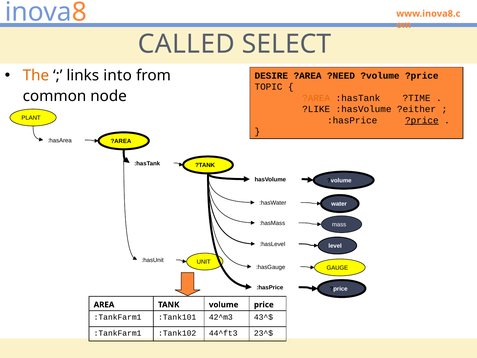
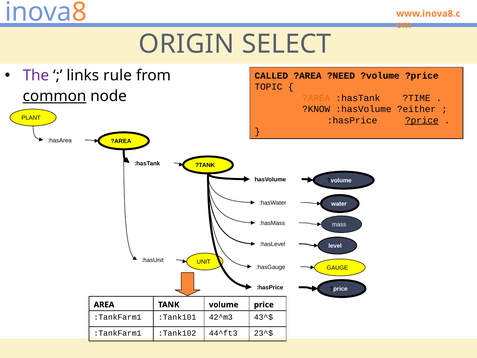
CALLED: CALLED -> ORIGIN (186, 44)
The colour: orange -> purple (36, 75)
into: into -> rule (118, 75)
DESIRE: DESIRE -> CALLED (271, 76)
common underline: none -> present (54, 96)
?LIKE: ?LIKE -> ?KNOW (316, 109)
